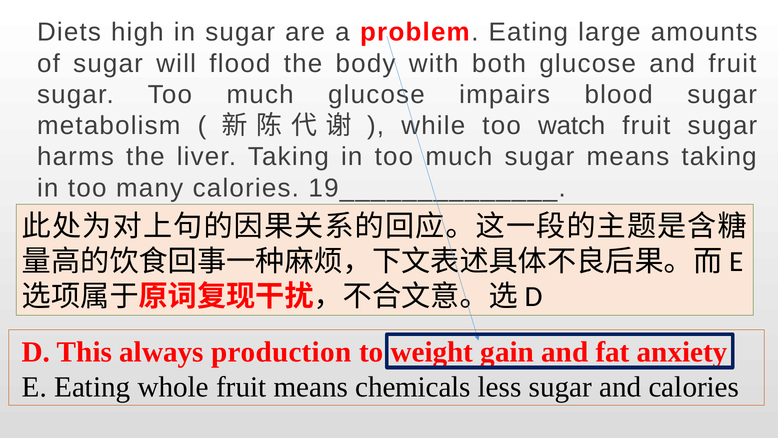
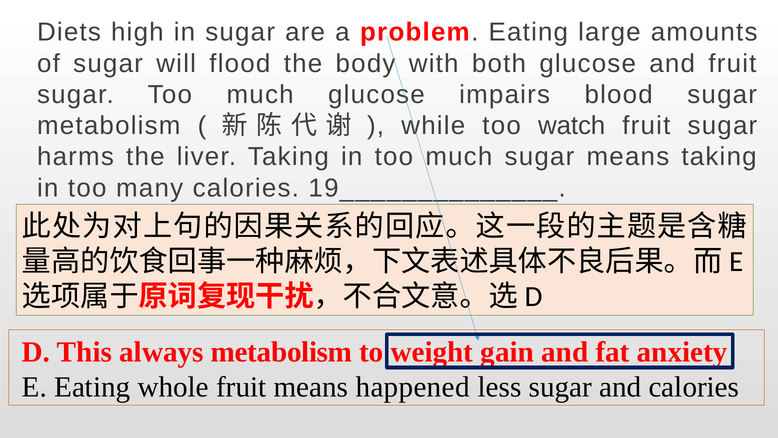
always production: production -> metabolism (281, 352)
chemicals: chemicals -> happened (413, 387)
